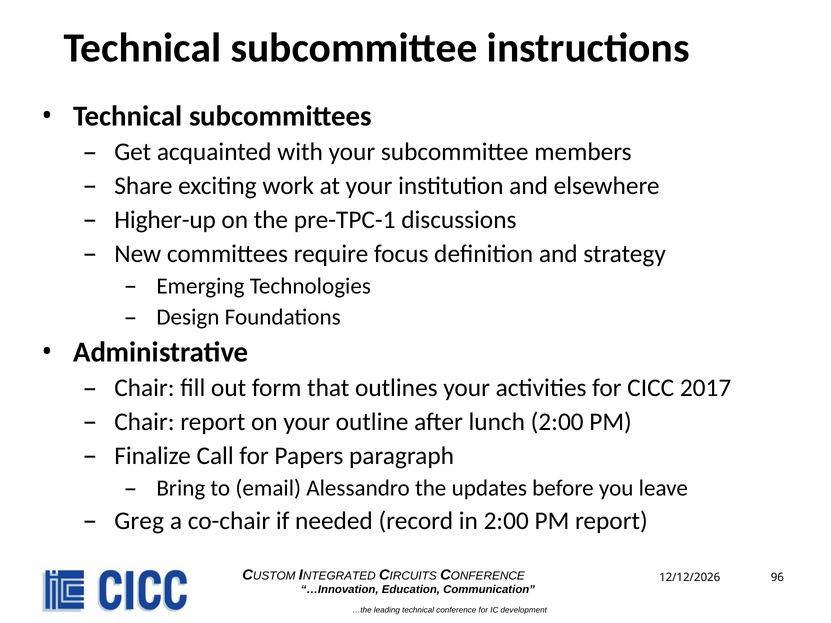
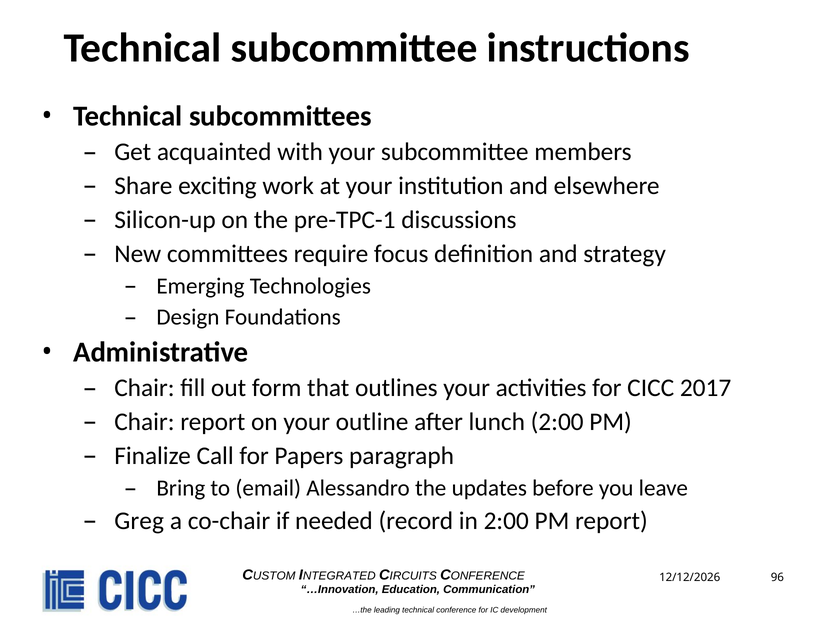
Higher-up: Higher-up -> Silicon-up (165, 220)
